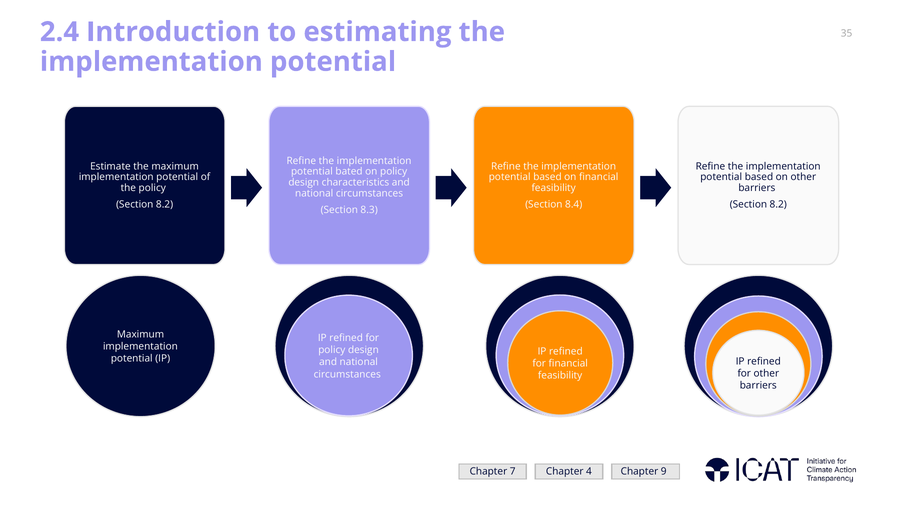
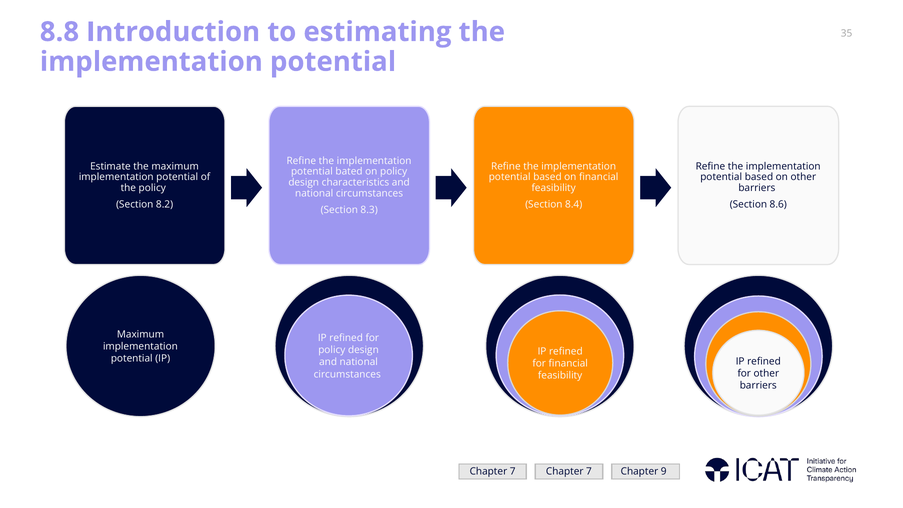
2.4: 2.4 -> 8.8 (59, 32)
8.2: 8.2 -> 8.6 (778, 204)
4: 4 -> 7 (589, 471)
